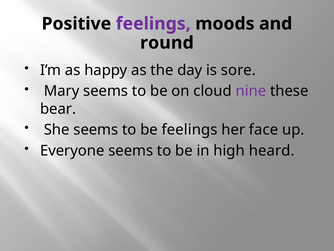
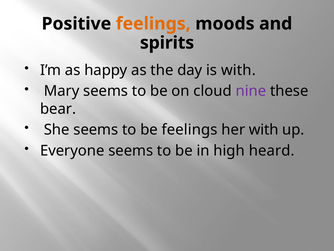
feelings colour: purple -> orange (153, 24)
round: round -> spirits (167, 43)
is sore: sore -> with (238, 70)
her face: face -> with (264, 129)
